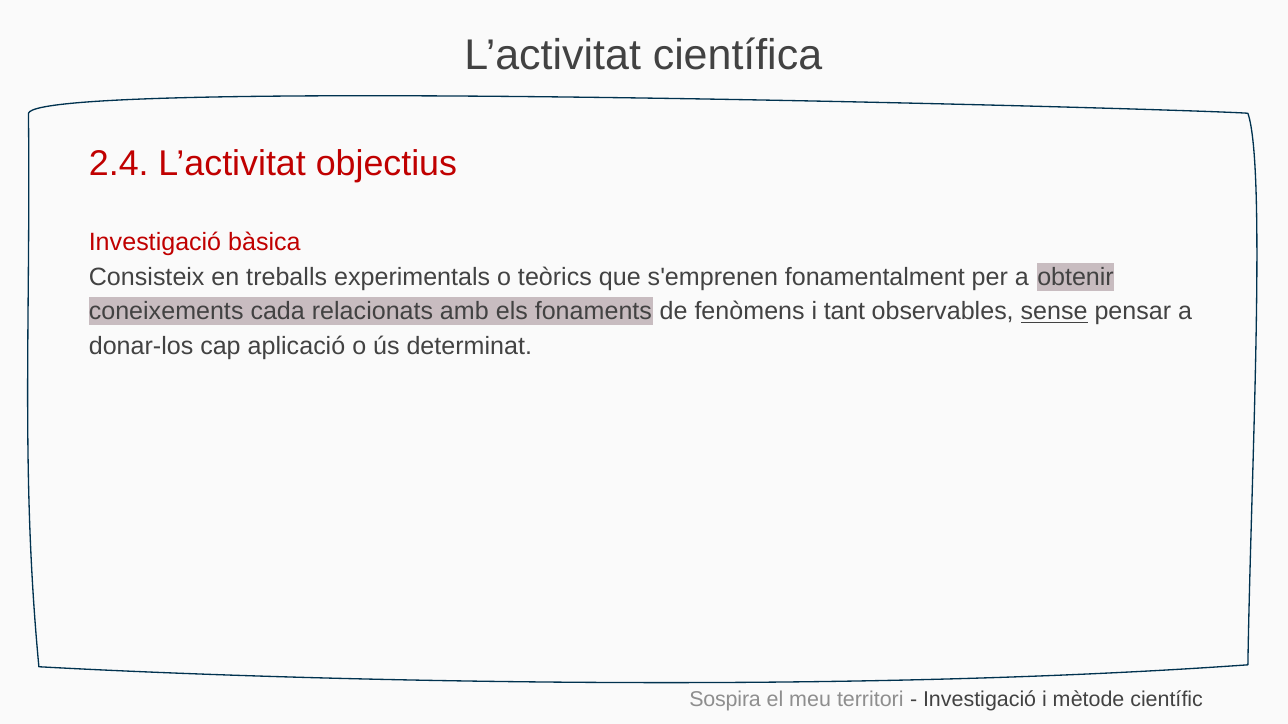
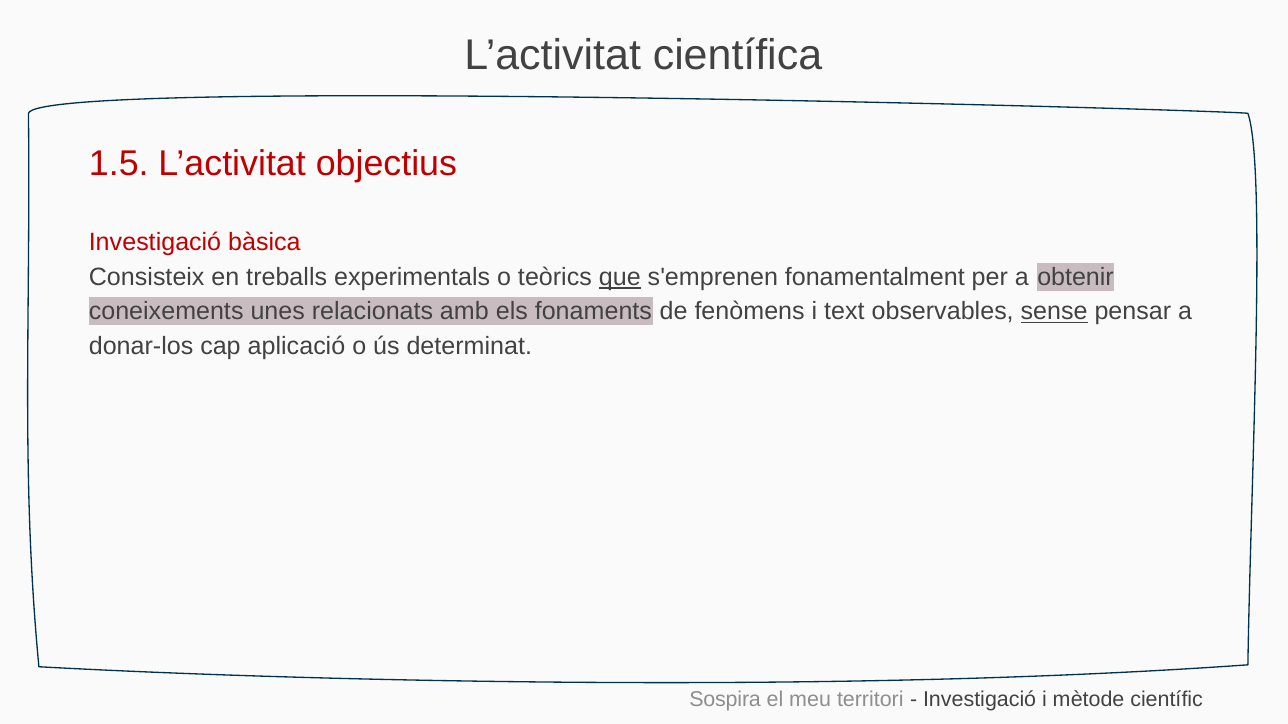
2.4: 2.4 -> 1.5 (119, 164)
que underline: none -> present (620, 277)
cada: cada -> unes (278, 312)
tant: tant -> text (844, 312)
